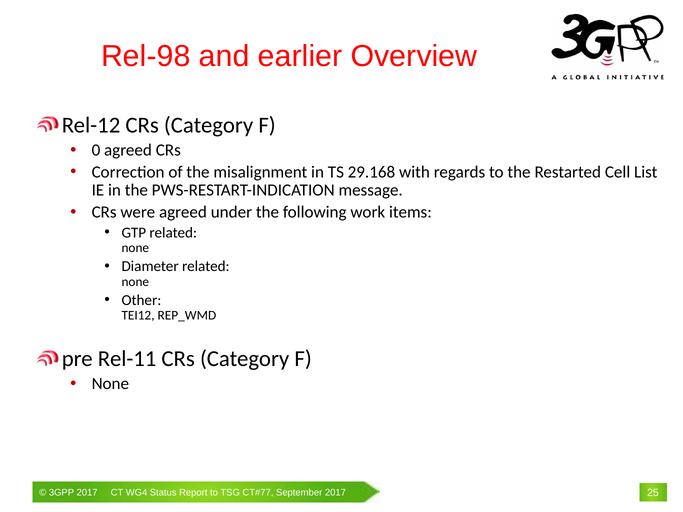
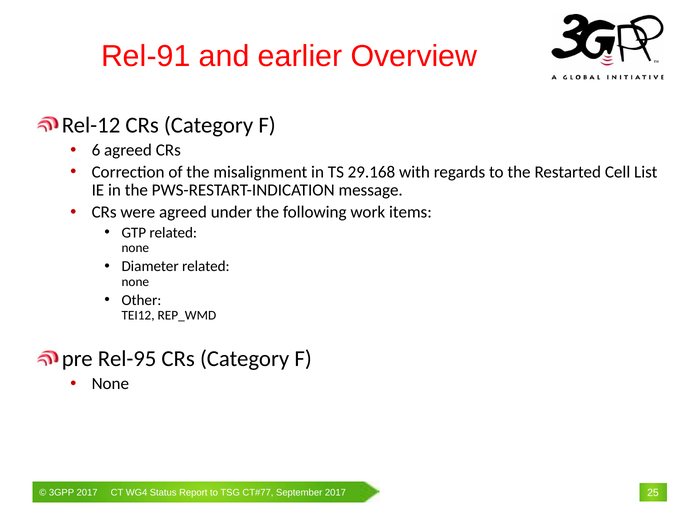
Rel-98: Rel-98 -> Rel-91 (146, 56)
0: 0 -> 6 (96, 150)
Rel-11: Rel-11 -> Rel-95 (127, 359)
